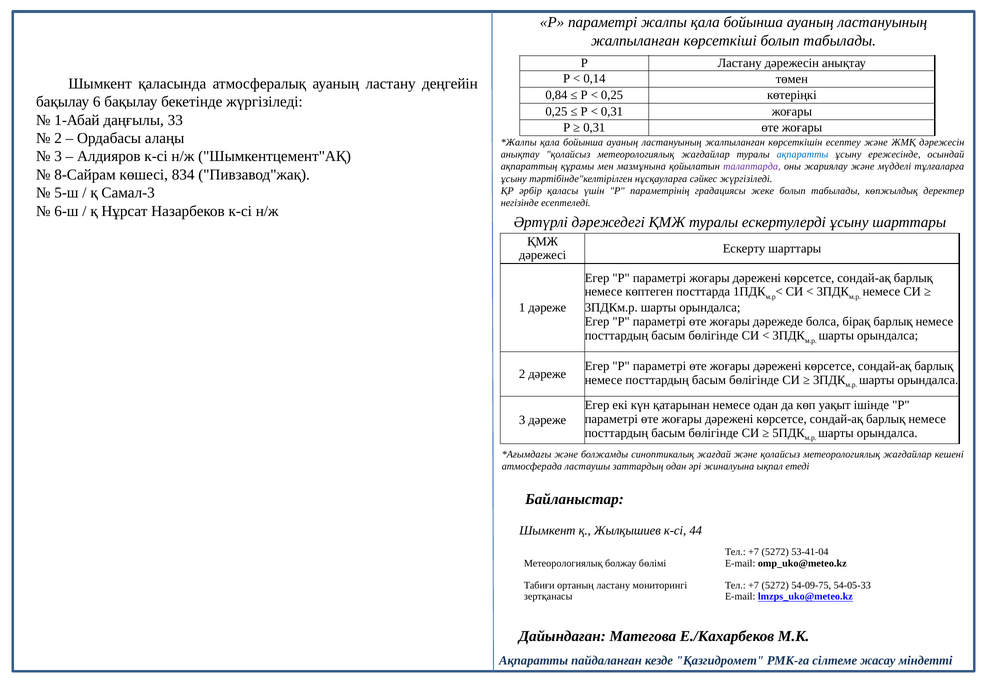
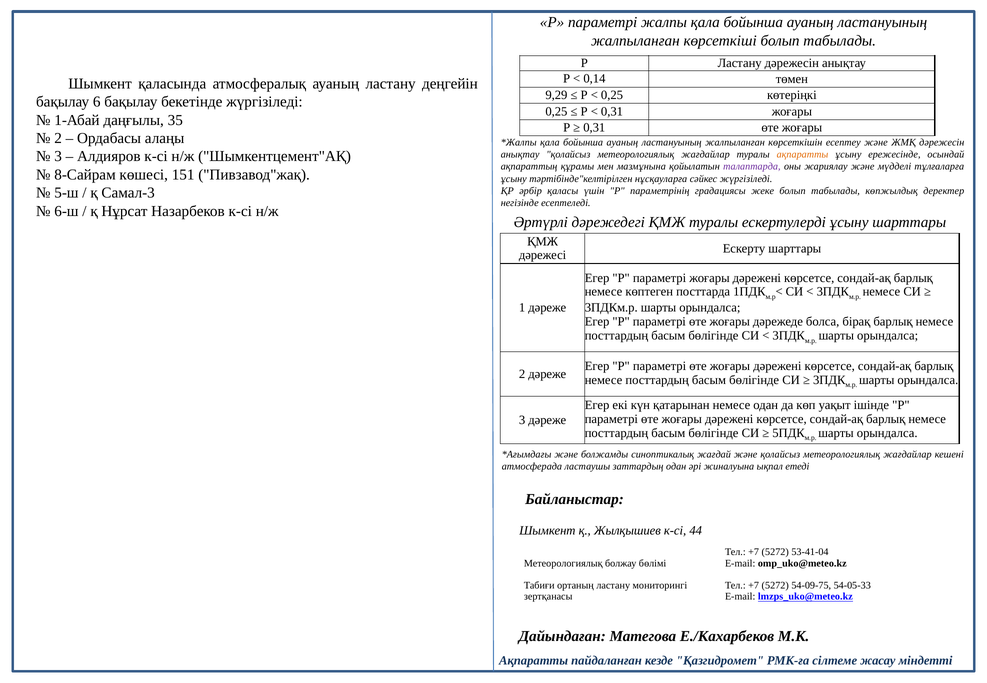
0,84: 0,84 -> 9,29 (556, 95)
33: 33 -> 35 (175, 120)
ақпаратты colour: blue -> orange (802, 155)
834: 834 -> 151 (183, 175)
